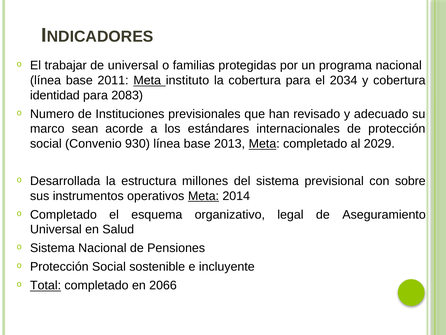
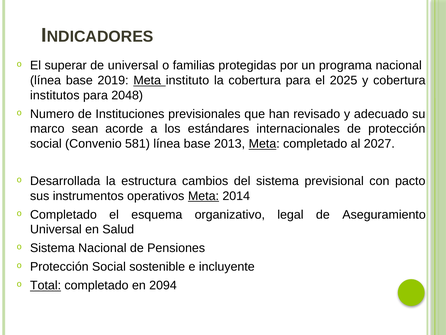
trabajar: trabajar -> superar (66, 65)
2011: 2011 -> 2019 (113, 80)
2034: 2034 -> 2025 (344, 80)
identidad: identidad -> institutos (55, 95)
2083: 2083 -> 2048 (127, 95)
930: 930 -> 581 (137, 144)
2029: 2029 -> 2027 (379, 144)
millones: millones -> cambios (205, 181)
sobre: sobre -> pacto (410, 181)
2066: 2066 -> 2094 (163, 285)
